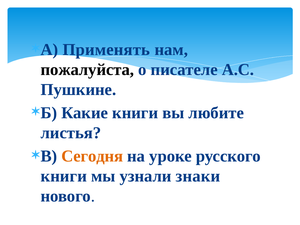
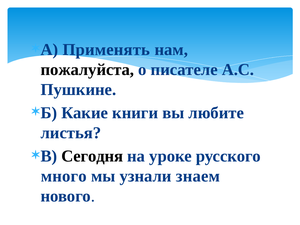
Сегодня colour: orange -> black (92, 156)
книги: книги -> много (64, 176)
знаки: знаки -> знаем (198, 176)
